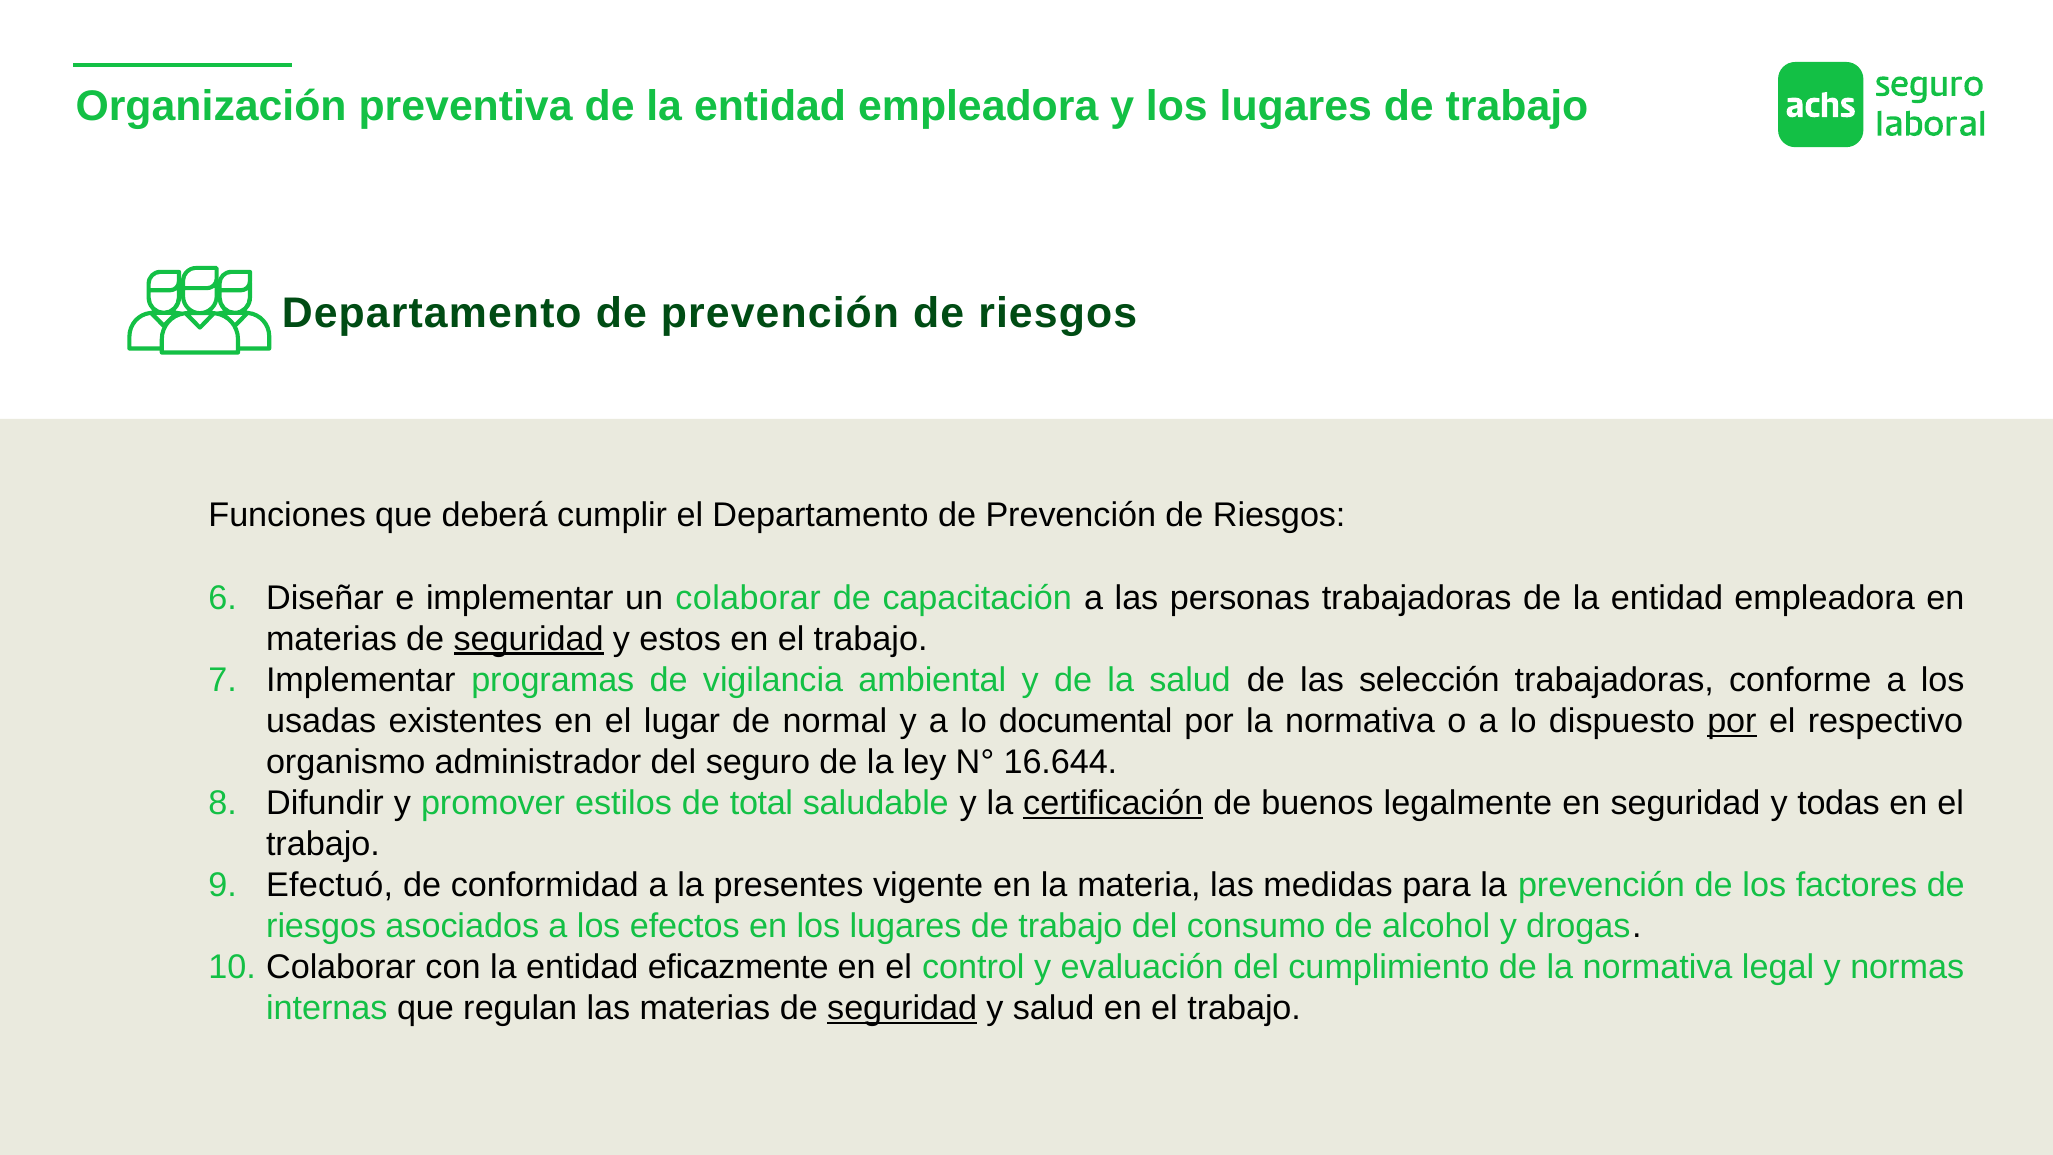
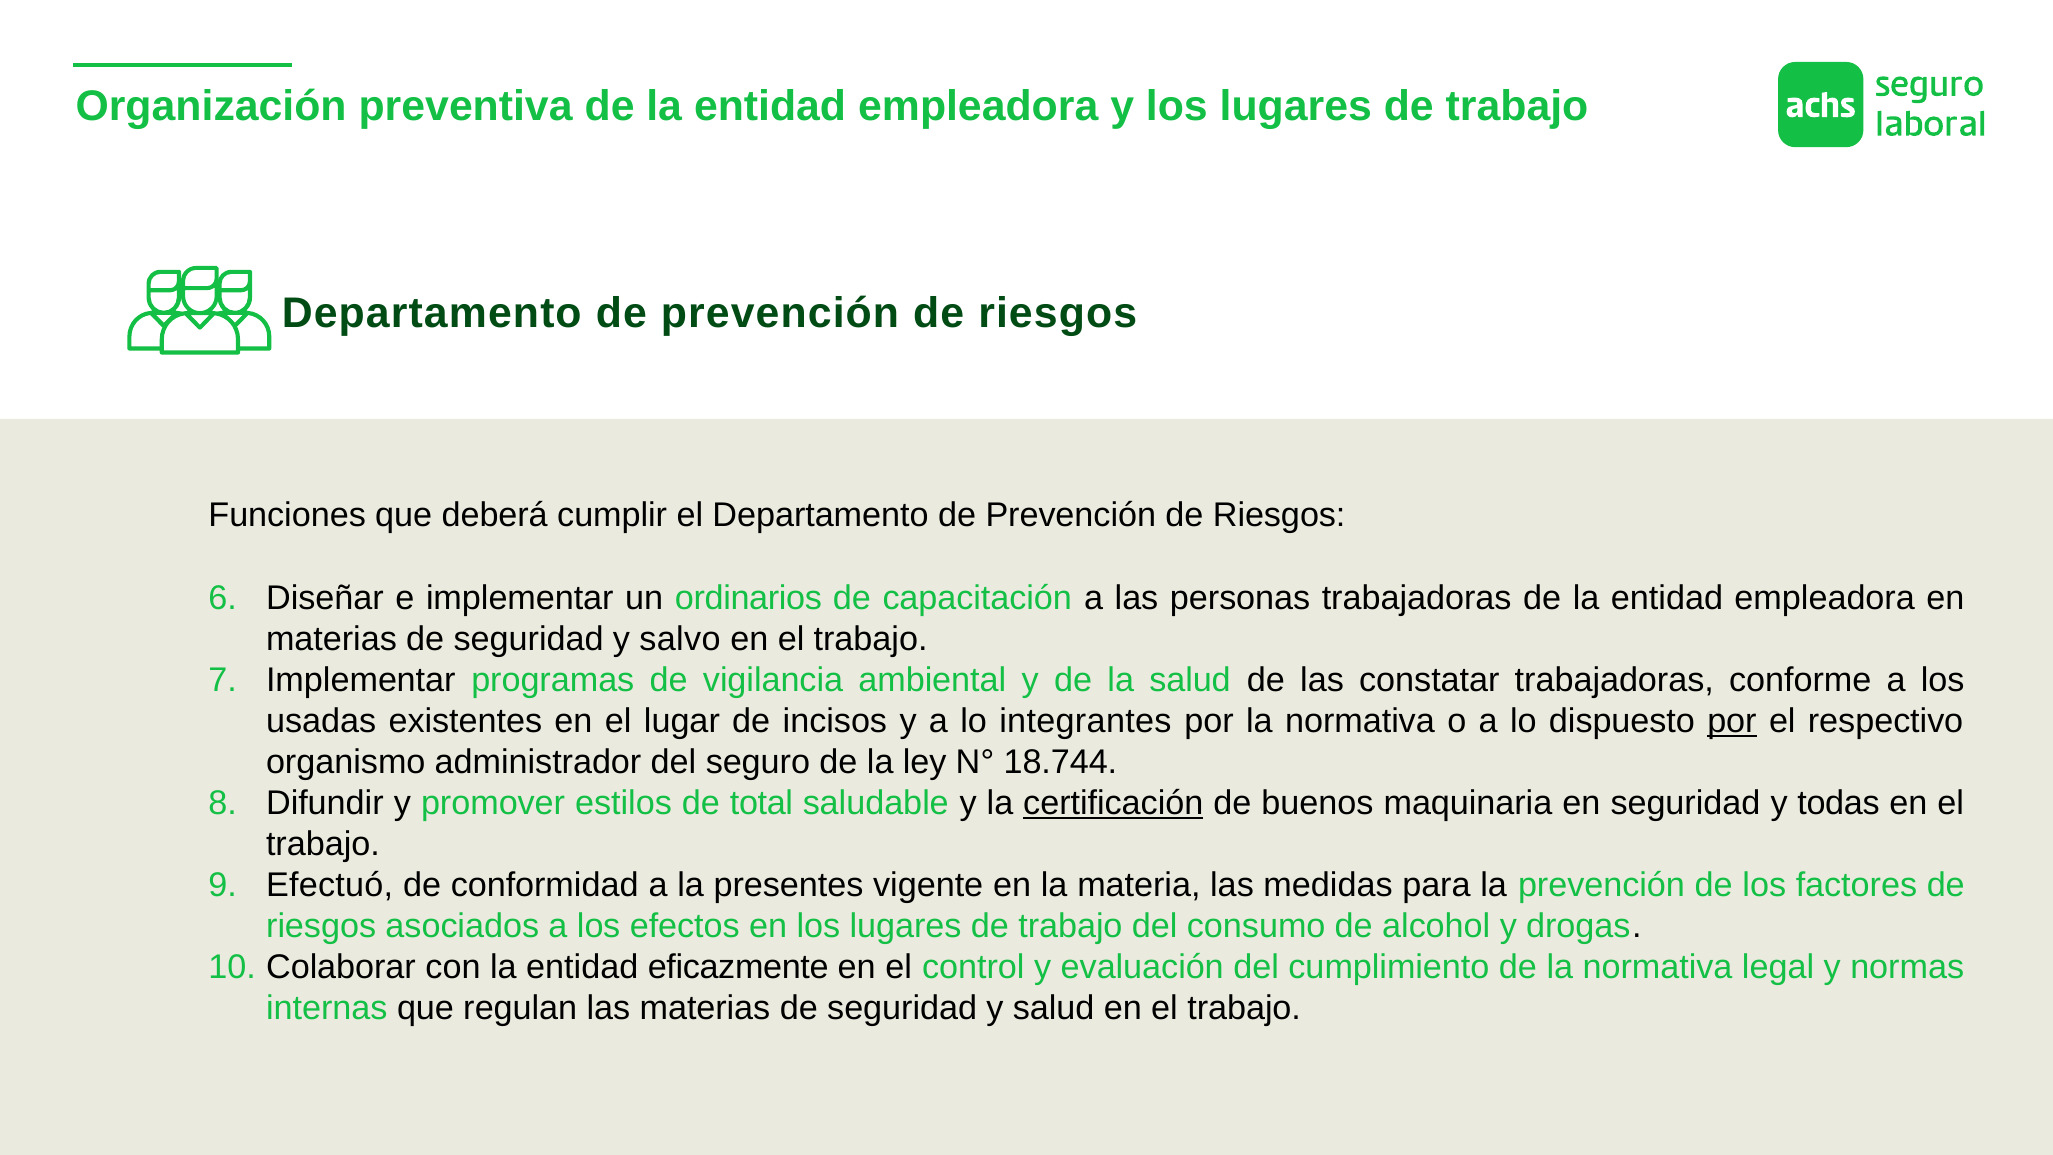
un colaborar: colaborar -> ordinarios (748, 598)
seguridad underline: present -> none (529, 639)
estos: estos -> salvo (680, 639)
selección: selección -> constatar (1429, 680)
normal: normal -> incisos (835, 721)
documental: documental -> integrantes (1085, 721)
16.644: 16.644 -> 18.744 (1060, 762)
legalmente: legalmente -> maquinaria (1468, 803)
seguridad underline: present -> none (902, 1008)
